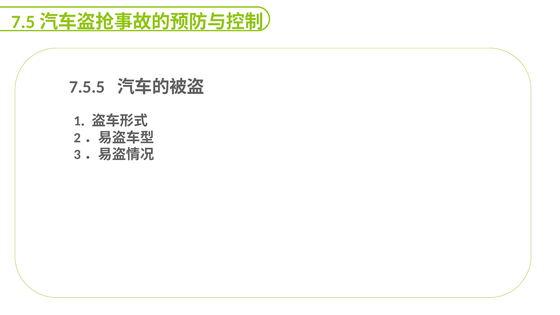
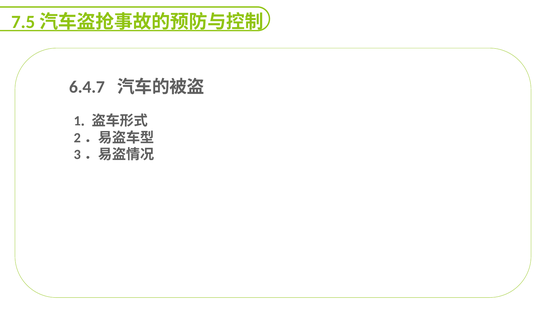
7.5.5: 7.5.5 -> 6.4.7 (87, 87)
